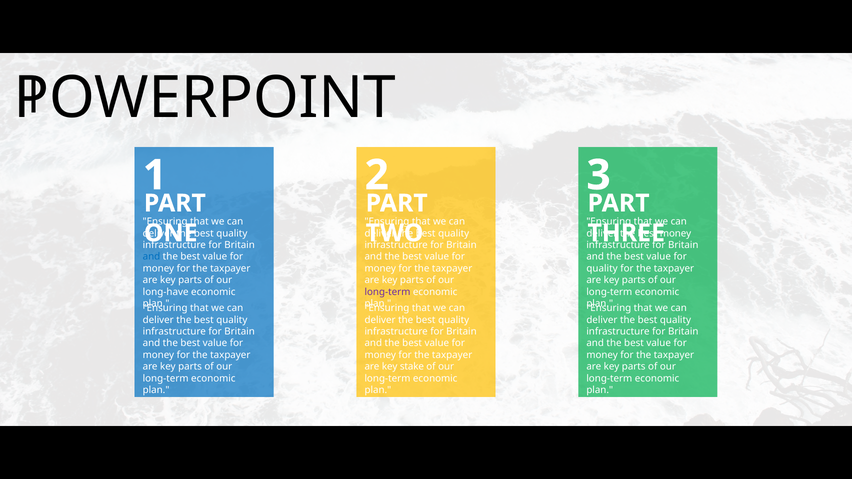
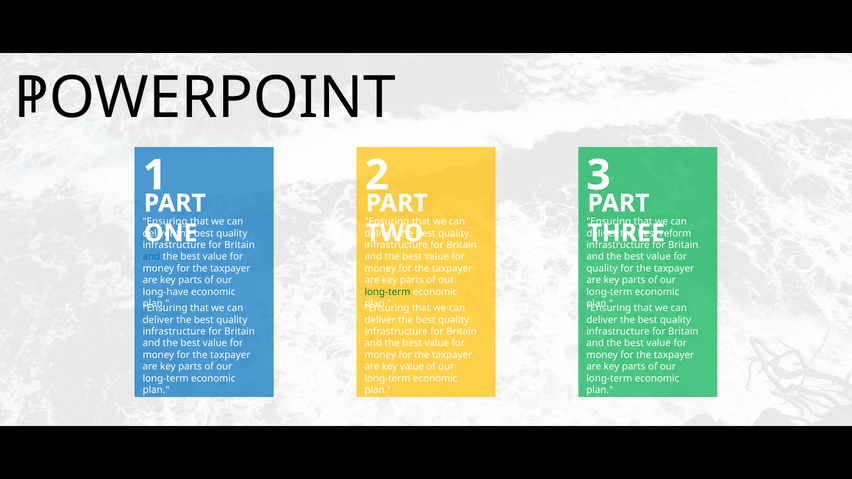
money: money -> reform (676, 233)
long-term colour: purple -> green (387, 292)
key stake: stake -> value (412, 367)
